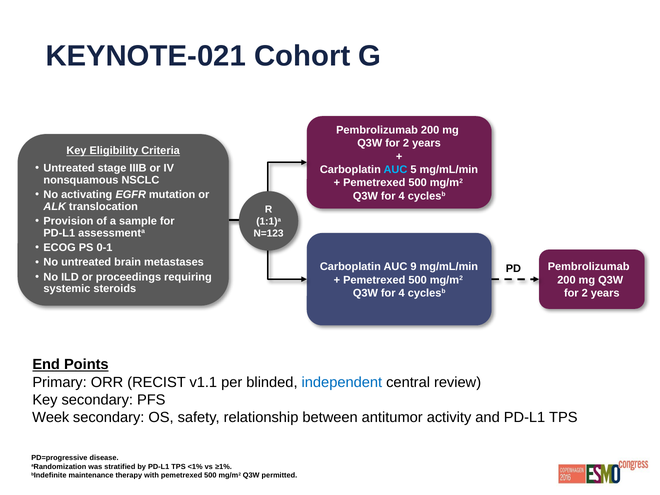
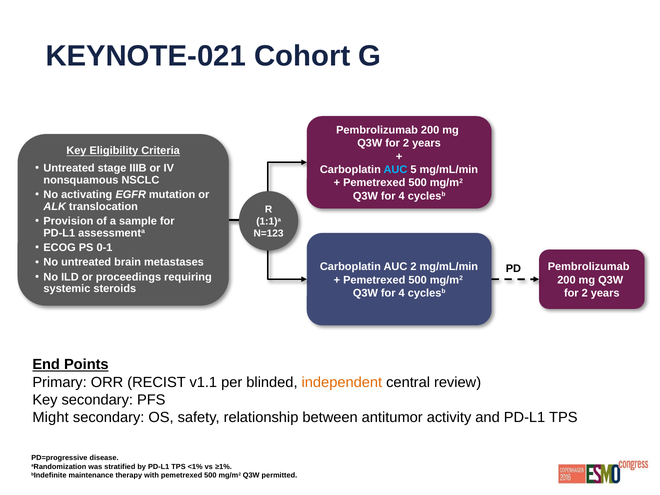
AUC 9: 9 -> 2 (413, 267)
independent colour: blue -> orange (342, 382)
Week: Week -> Might (51, 418)
